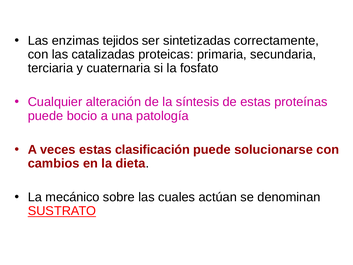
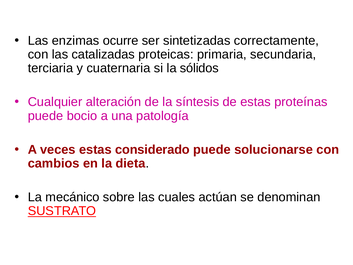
tejidos: tejidos -> ocurre (121, 41)
fosfato: fosfato -> sólidos (199, 68)
clasificación: clasificación -> considerado (152, 149)
